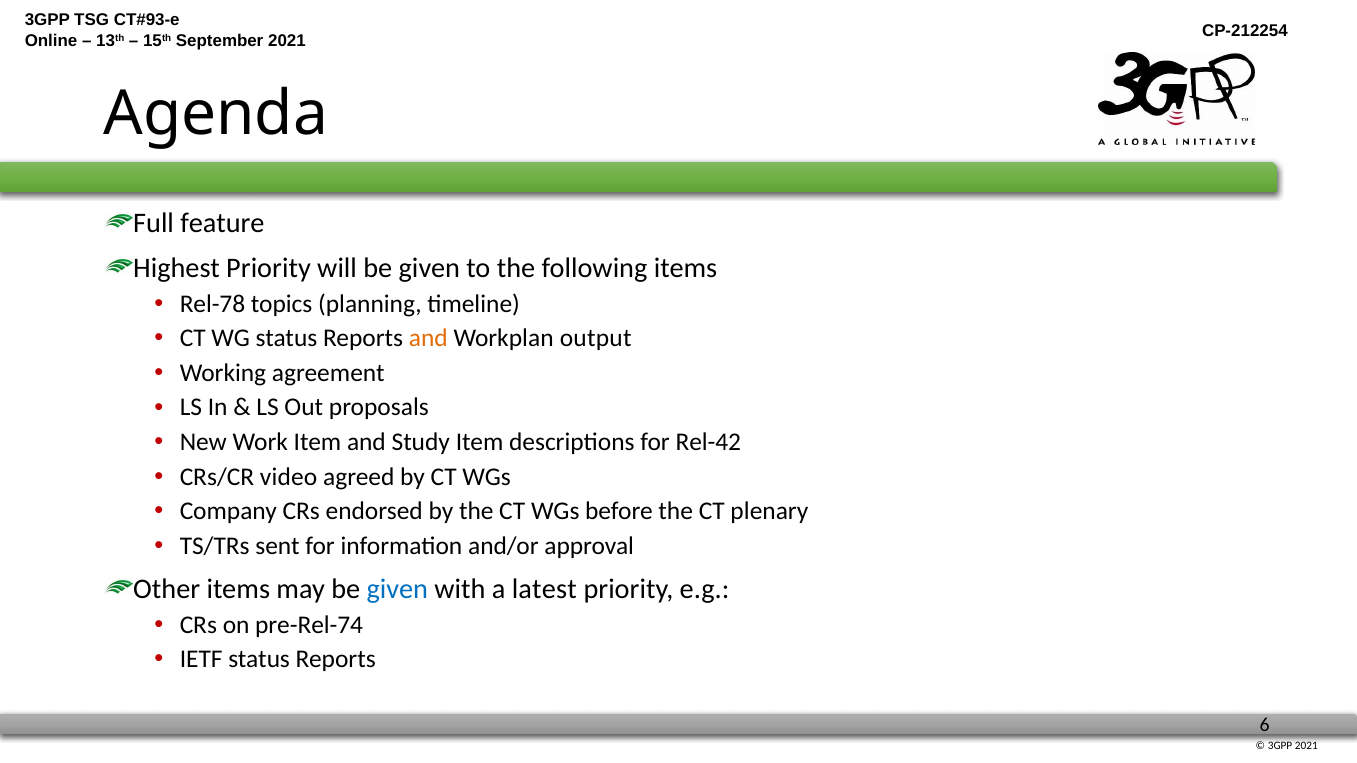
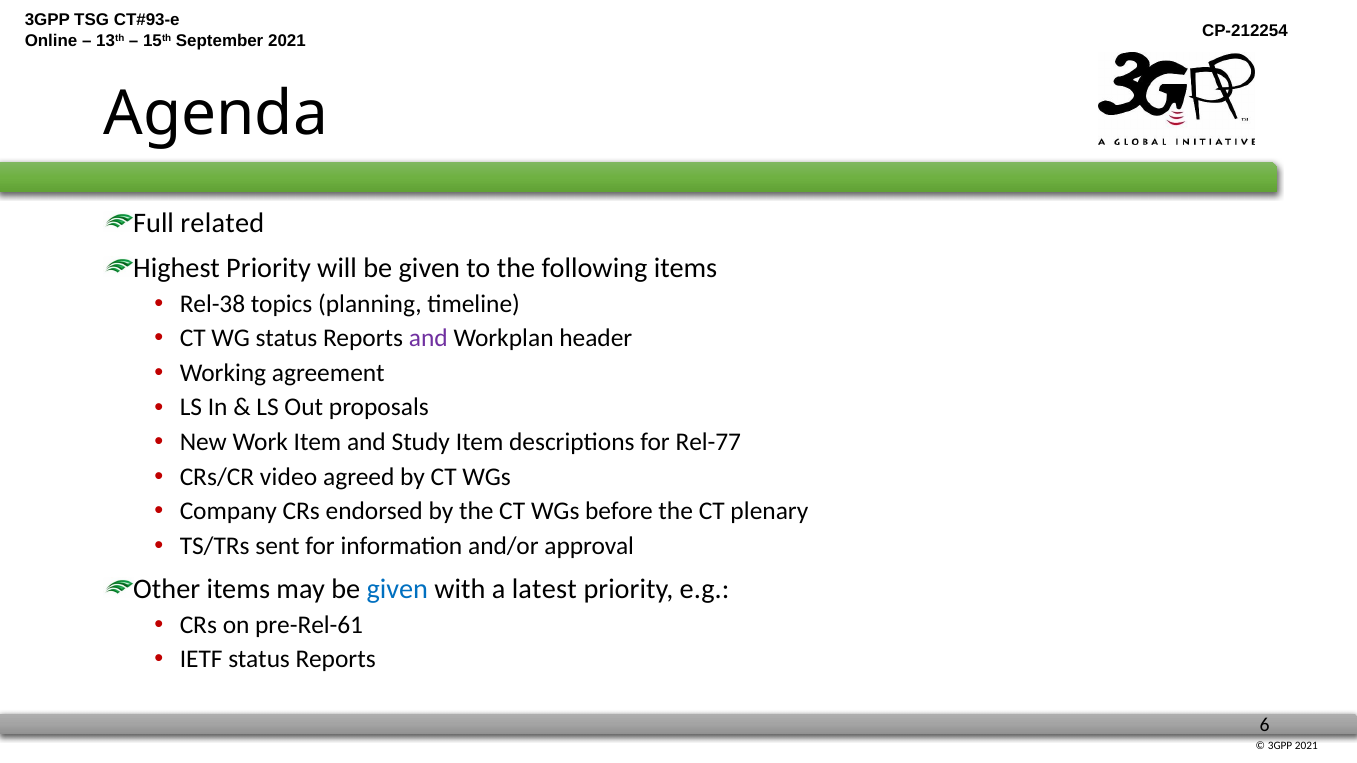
feature: feature -> related (222, 223)
Rel-78: Rel-78 -> Rel-38 (212, 304)
and colour: orange -> purple (428, 339)
output: output -> header (596, 339)
Rel-42: Rel-42 -> Rel-77 (708, 442)
pre-Rel-74: pre-Rel-74 -> pre-Rel-61 (309, 625)
